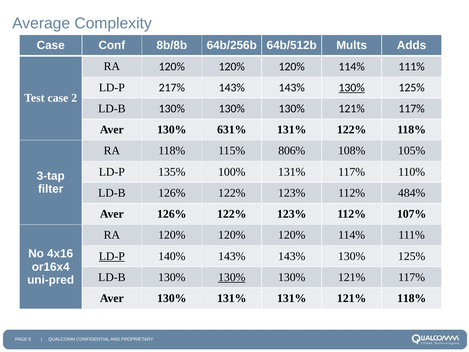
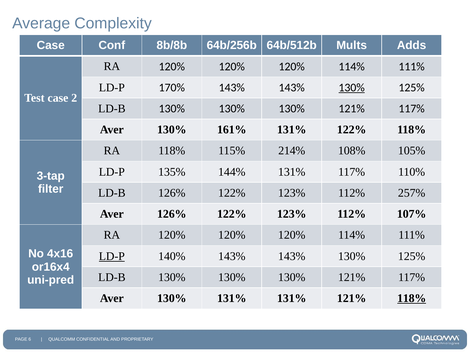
217%: 217% -> 170% (172, 87)
631%: 631% -> 161% (232, 130)
806%: 806% -> 214% (292, 151)
100%: 100% -> 144% (232, 172)
484%: 484% -> 257% (412, 193)
130% underline: present -> none (232, 277)
118% underline: none -> present (412, 298)
